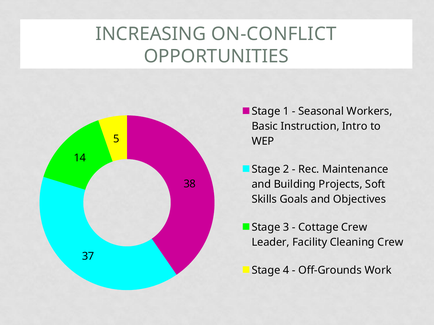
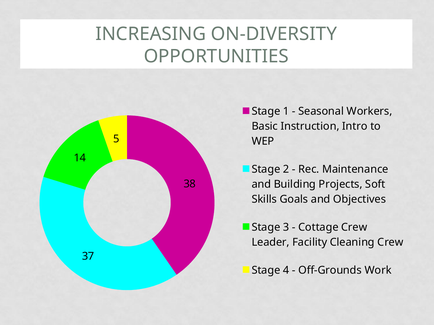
ON-CONFLICT: ON-CONFLICT -> ON-DIVERSITY (274, 34)
